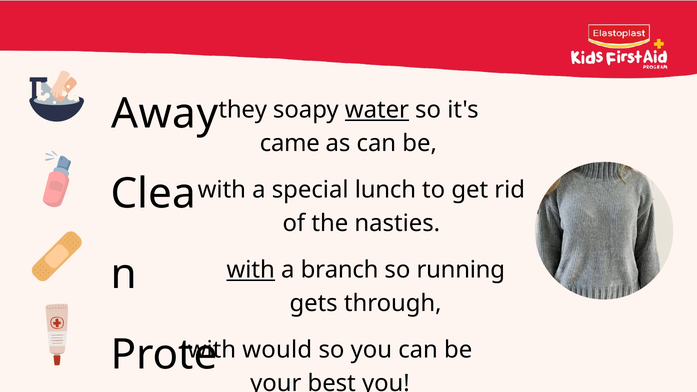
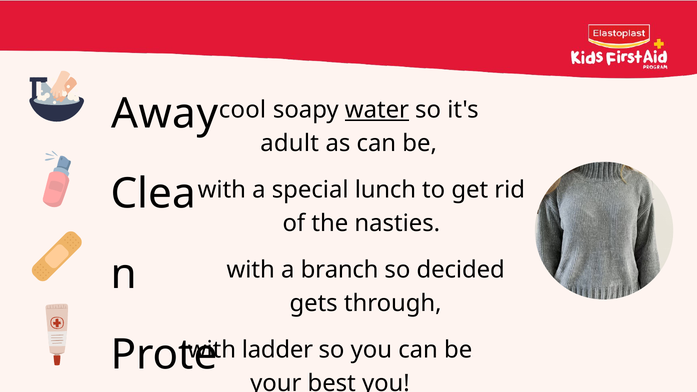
they: they -> cool (243, 110)
came: came -> adult (290, 143)
with underline: present -> none (251, 270)
running: running -> decided (461, 270)
would: would -> ladder (277, 350)
